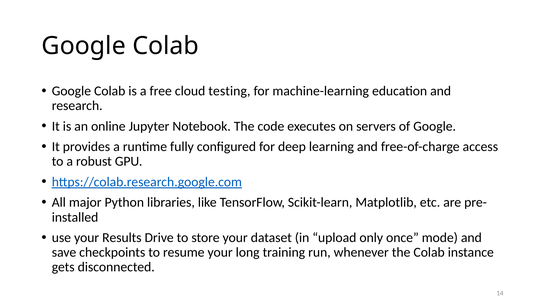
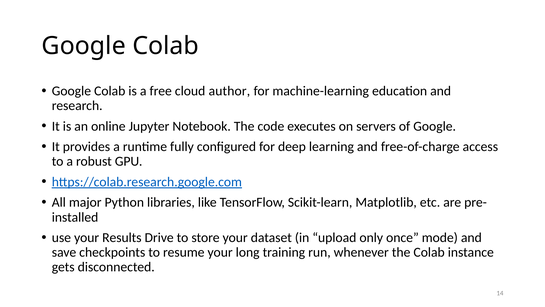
testing: testing -> author (229, 91)
